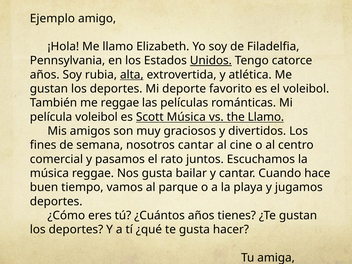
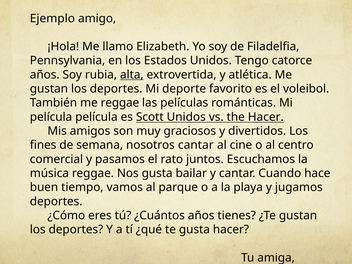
Unidos underline: present -> none (211, 61)
película voleibol: voleibol -> película (96, 117)
Scott Música: Música -> Unidos (186, 117)
the Llamo: Llamo -> Hacer (266, 117)
